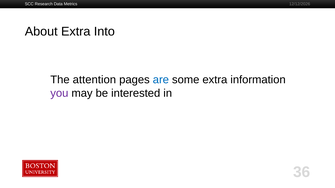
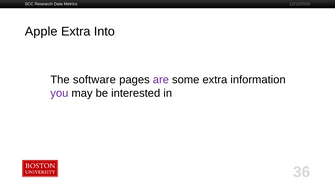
About: About -> Apple (41, 32)
attention: attention -> software (94, 80)
are colour: blue -> purple (161, 80)
